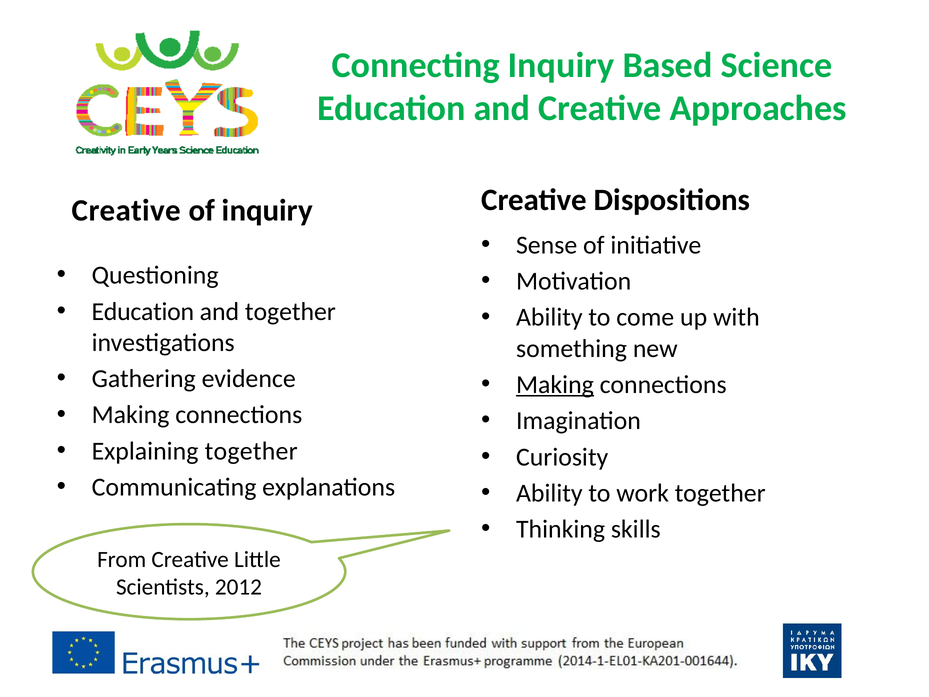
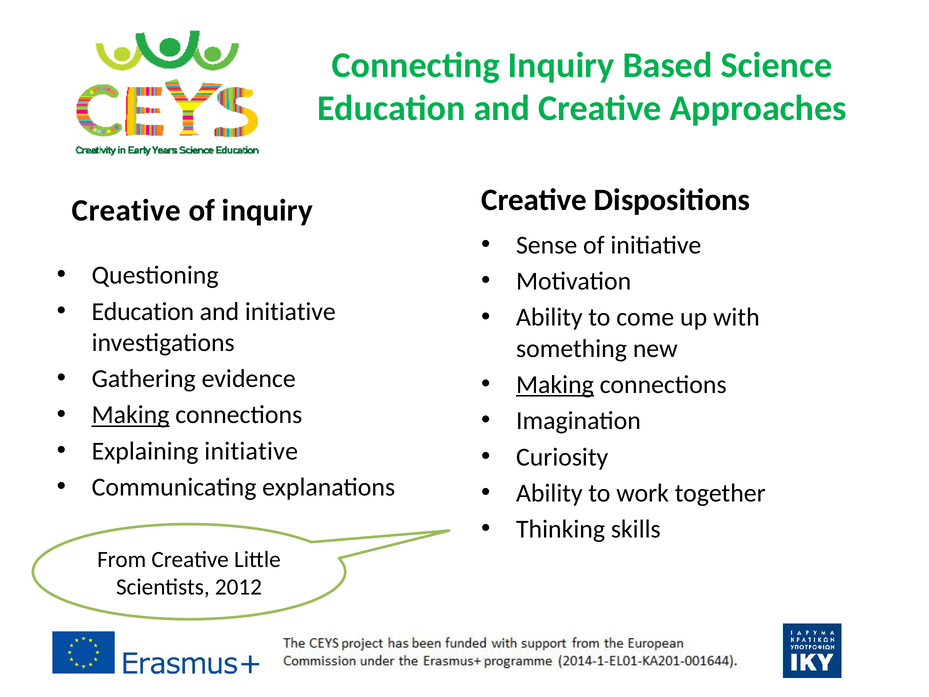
and together: together -> initiative (290, 311)
Making underline: none -> present (131, 415)
Explaining together: together -> initiative (251, 451)
